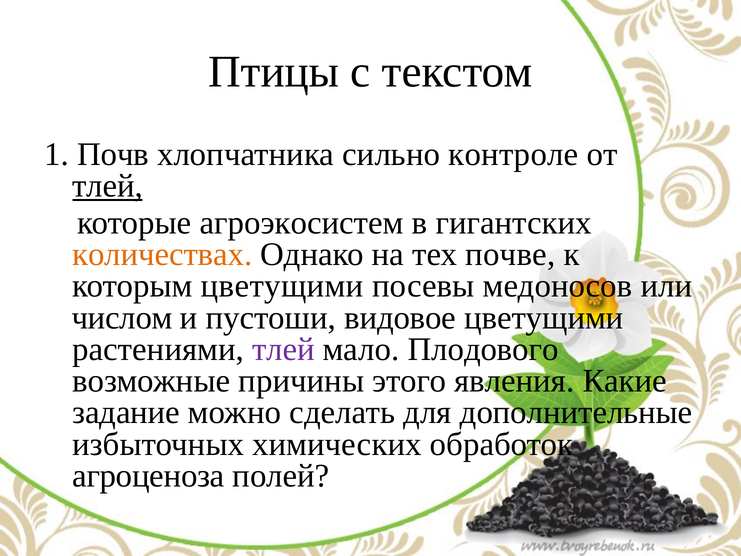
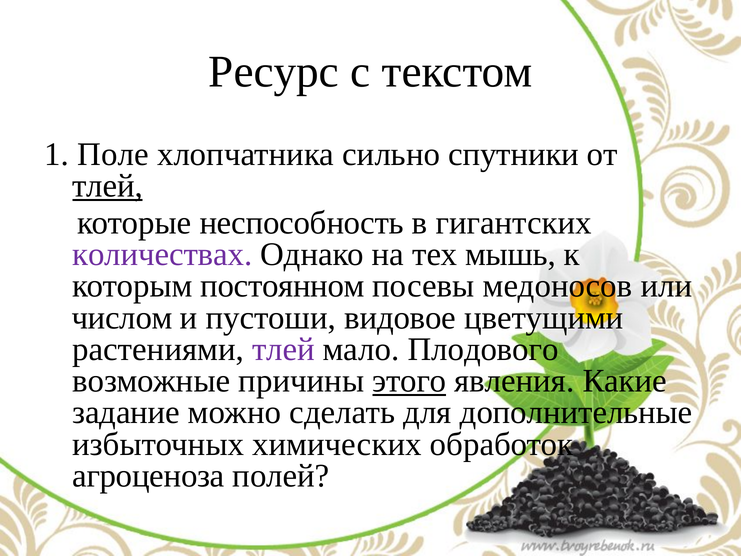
Птицы: Птицы -> Ресурс (274, 72)
Почв: Почв -> Поле (113, 154)
контроле: контроле -> спутники (514, 154)
агроэкосистем: агроэкосистем -> неспособность (302, 223)
количествах colour: orange -> purple (162, 254)
почве: почве -> мышь (511, 254)
которым цветущими: цветущими -> постоянном (283, 286)
этого underline: none -> present (409, 381)
